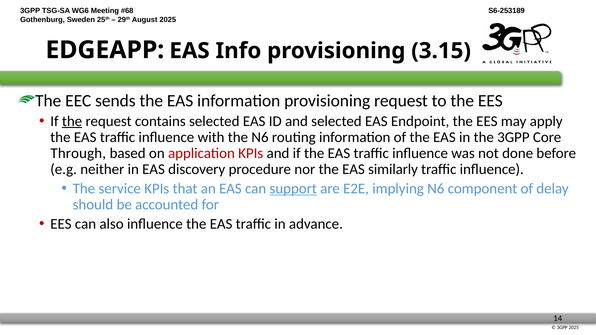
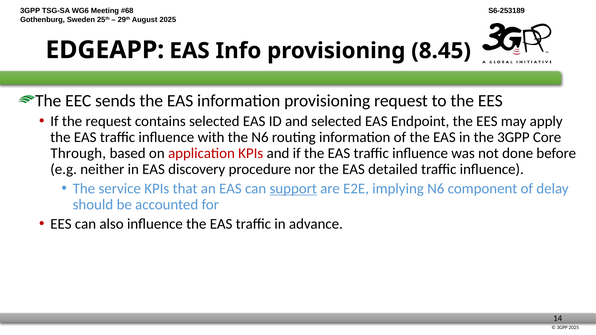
3.15: 3.15 -> 8.45 (441, 51)
the underline: present -> none (72, 121)
similarly: similarly -> detailed (393, 170)
